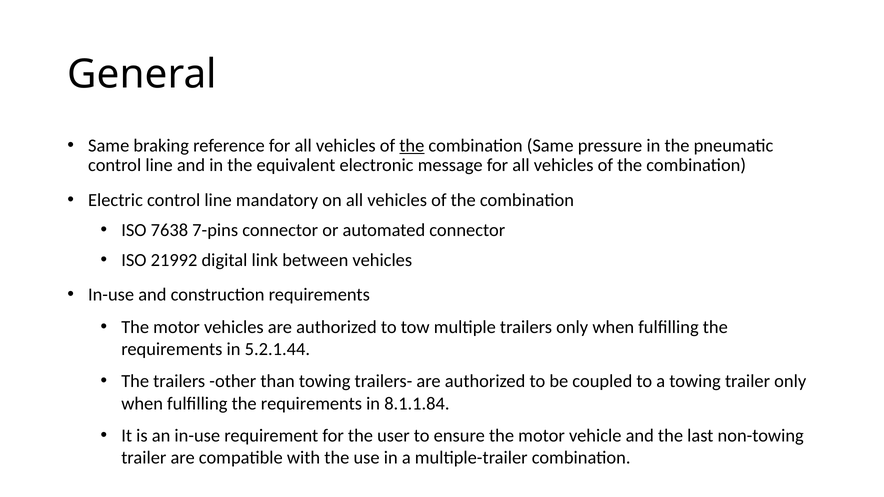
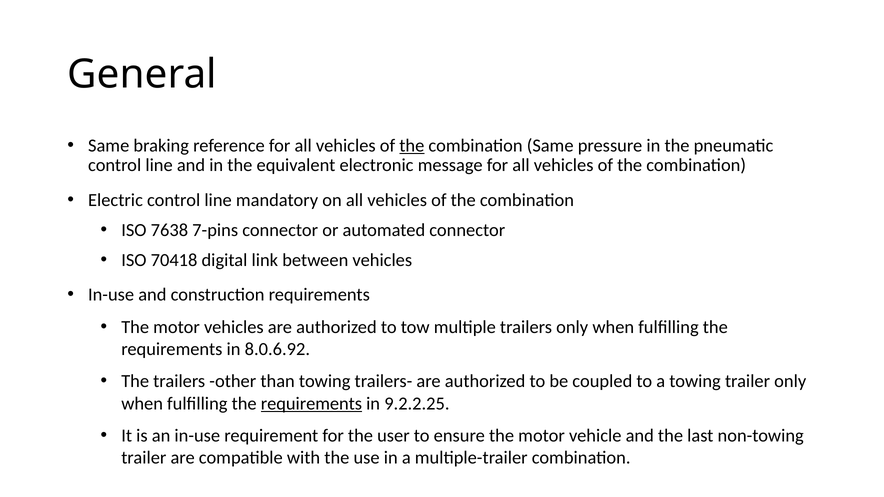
21992: 21992 -> 70418 (174, 260)
5.2.1.44: 5.2.1.44 -> 8.0.6.92 (277, 349)
requirements underline: none -> present (311, 404)
8.1.1.84: 8.1.1.84 -> 9.2.2.25 (417, 404)
